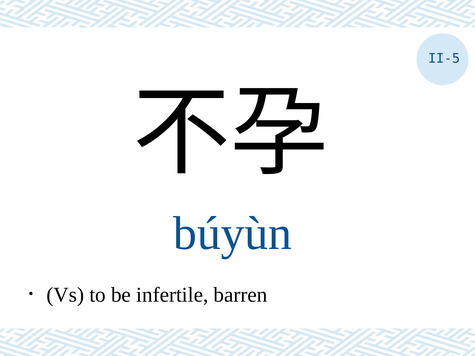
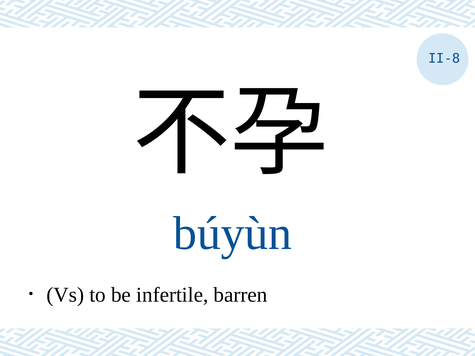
II-5: II-5 -> II-8 (444, 59)
